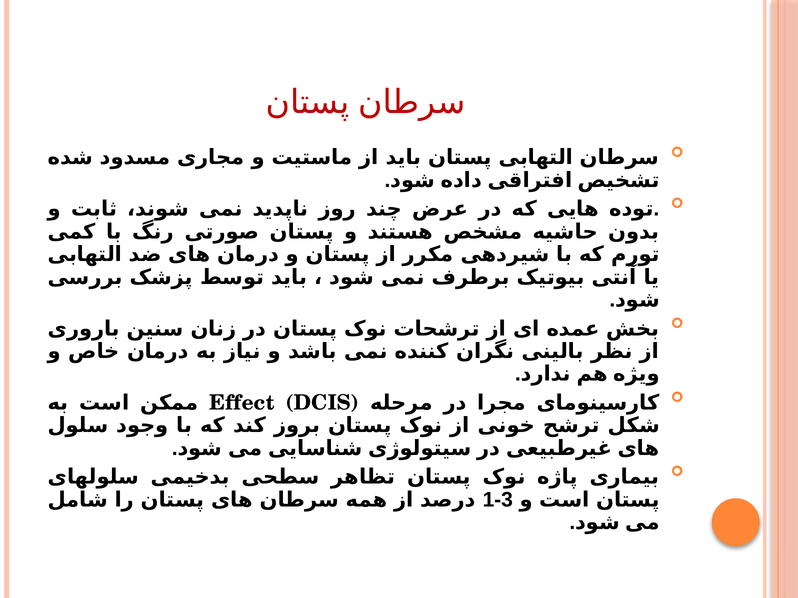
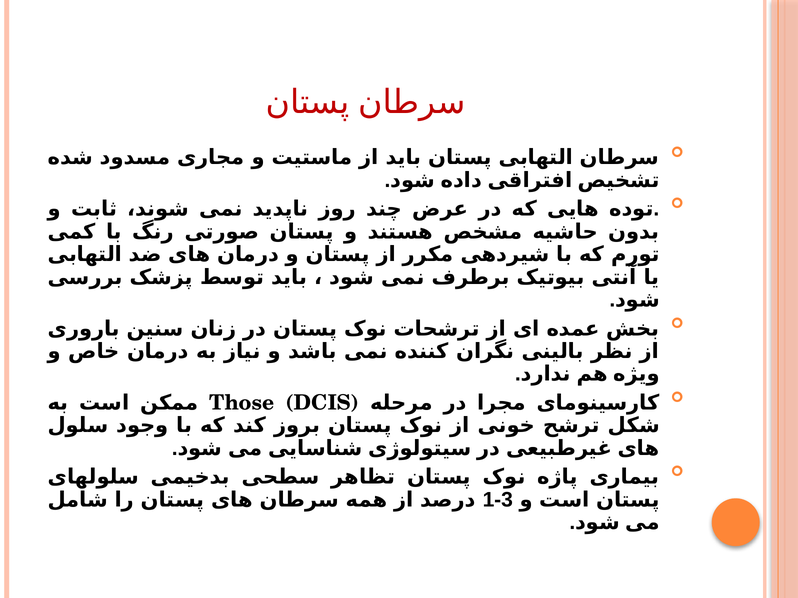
Effect: Effect -> Those (242, 403)
